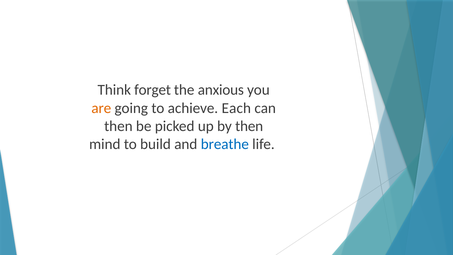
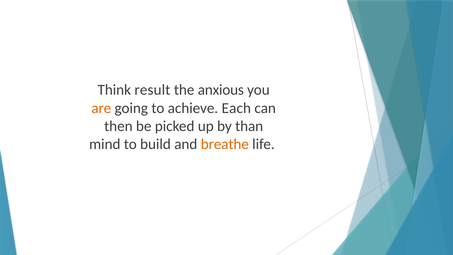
forget: forget -> result (152, 90)
by then: then -> than (249, 126)
breathe colour: blue -> orange (225, 144)
